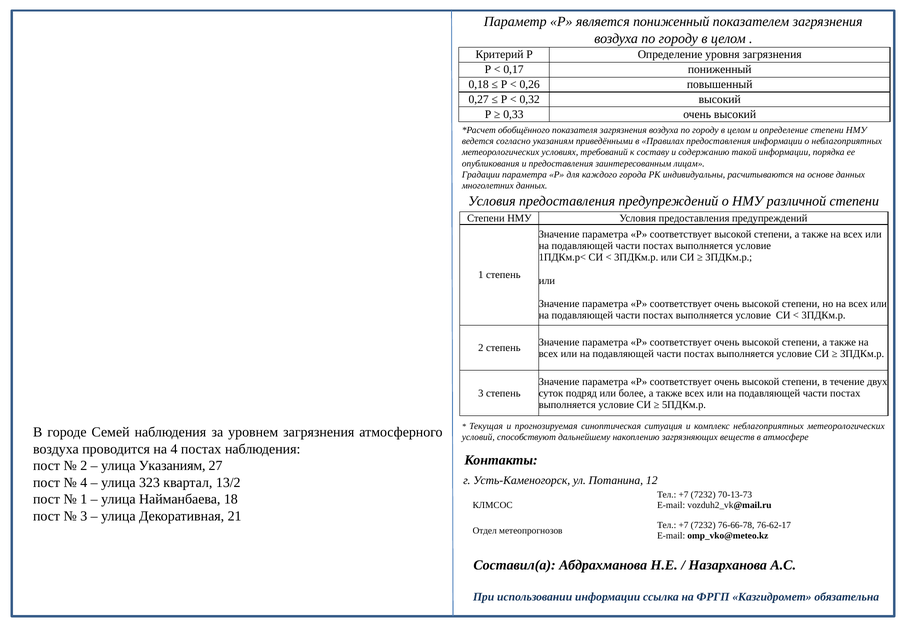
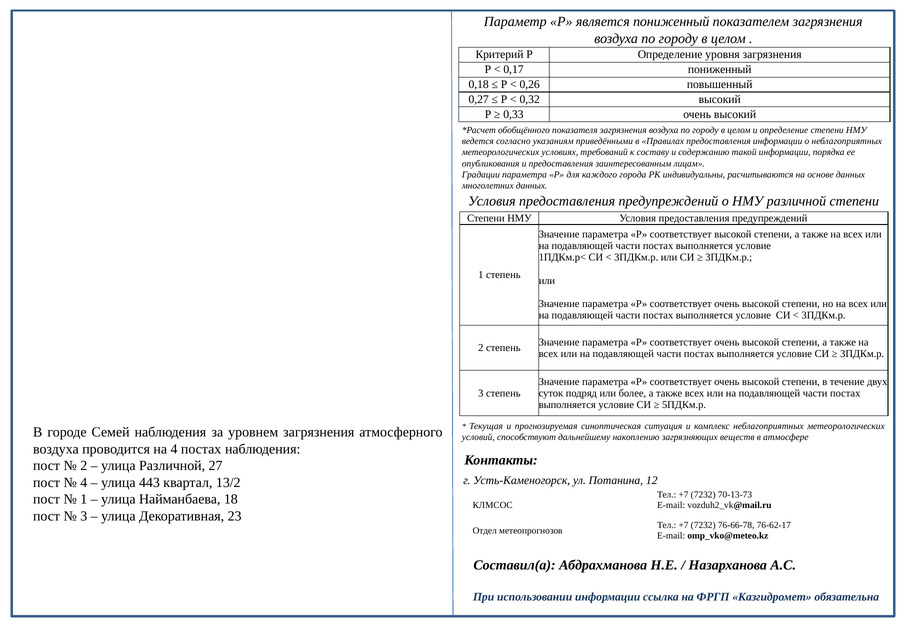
улица Указаниям: Указаниям -> Различной (172, 466)
323: 323 -> 443 (149, 483)
21: 21 -> 23 (235, 516)
